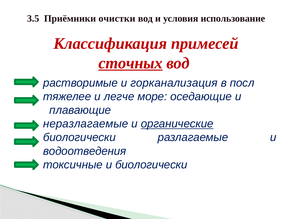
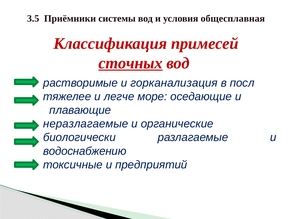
очистки: очистки -> системы (117, 19)
использование: использование -> общесплавная (233, 19)
органические underline: present -> none (177, 124)
водоотведения: водоотведения -> водоснабжению (85, 151)
и биологически: биологически -> предприятий (151, 165)
